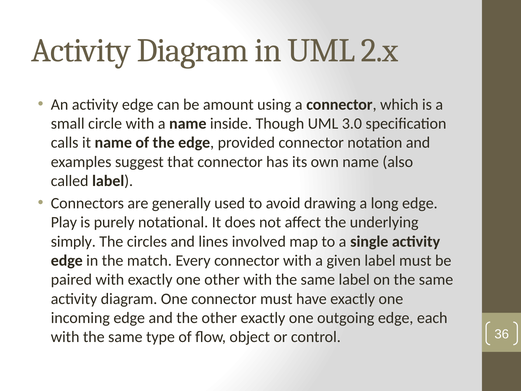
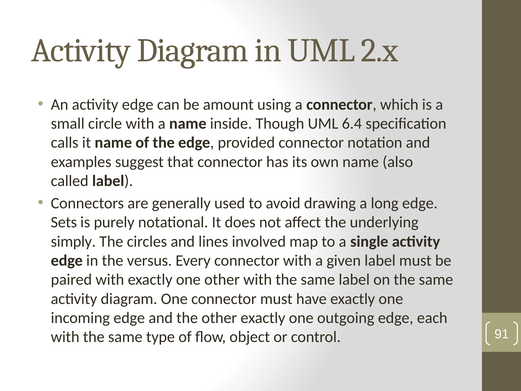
3.0: 3.0 -> 6.4 (352, 124)
Play: Play -> Sets (64, 222)
match: match -> versus (149, 260)
36: 36 -> 91 (502, 334)
